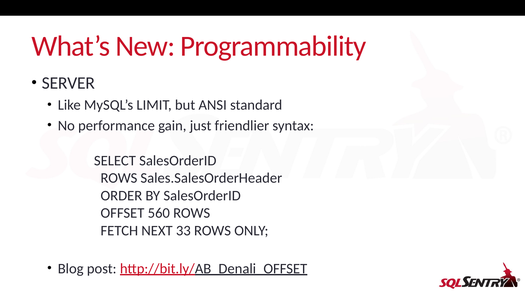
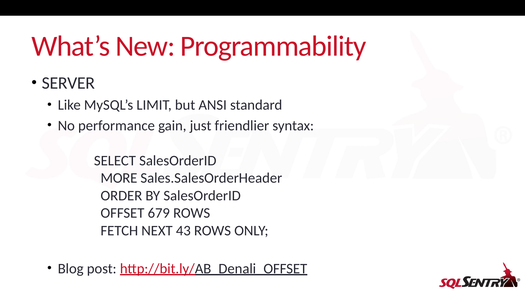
ROWS: ROWS -> MORE (119, 178)
560: 560 -> 679 (159, 213)
33: 33 -> 43 (183, 231)
